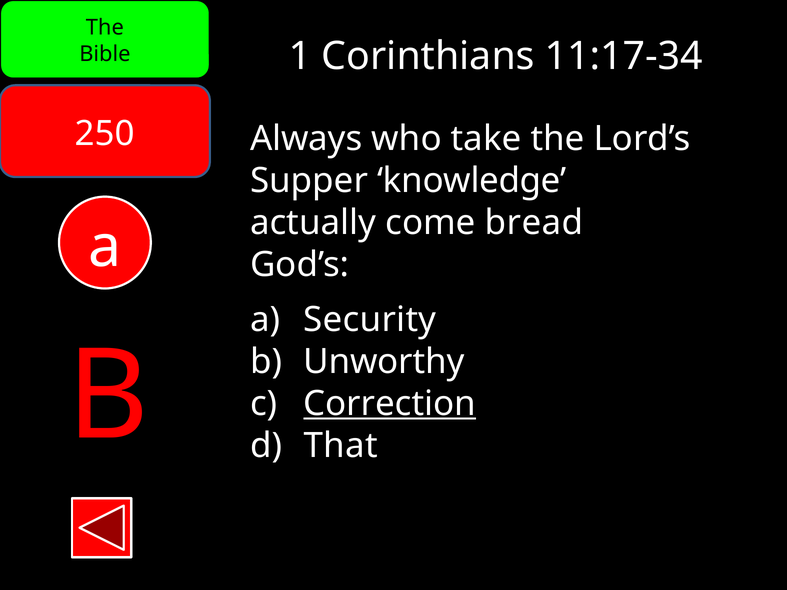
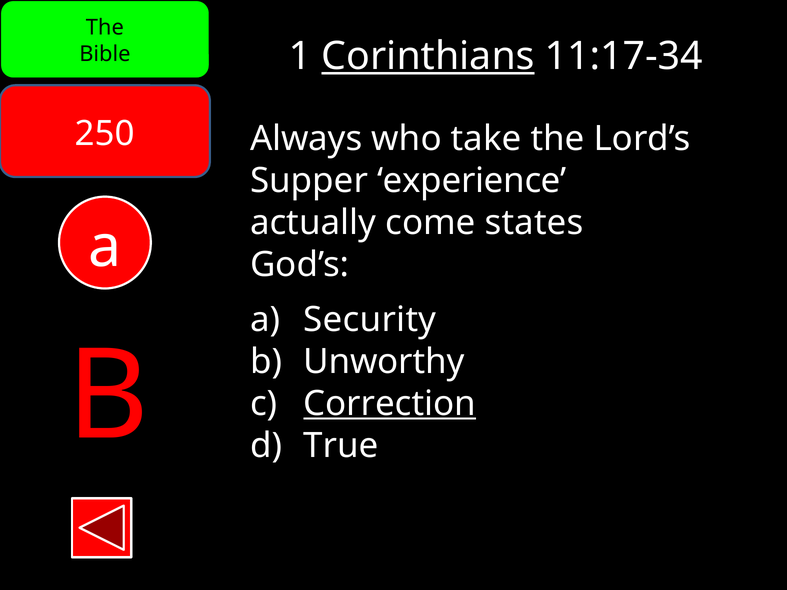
Corinthians underline: none -> present (428, 56)
knowledge: knowledge -> experience (472, 181)
bread: bread -> states (534, 223)
That: That -> True (341, 446)
